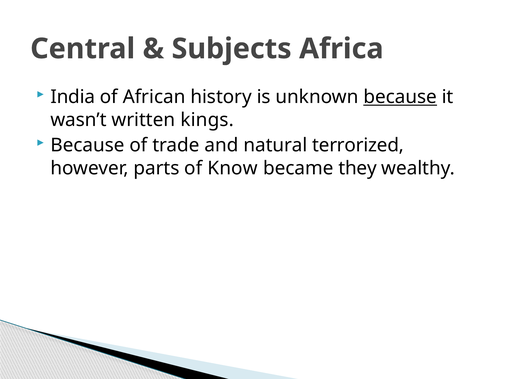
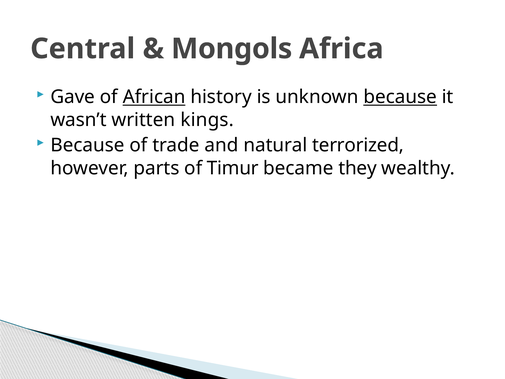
Subjects: Subjects -> Mongols (232, 49)
India: India -> Gave (73, 97)
African underline: none -> present (154, 97)
Know: Know -> Timur (233, 168)
